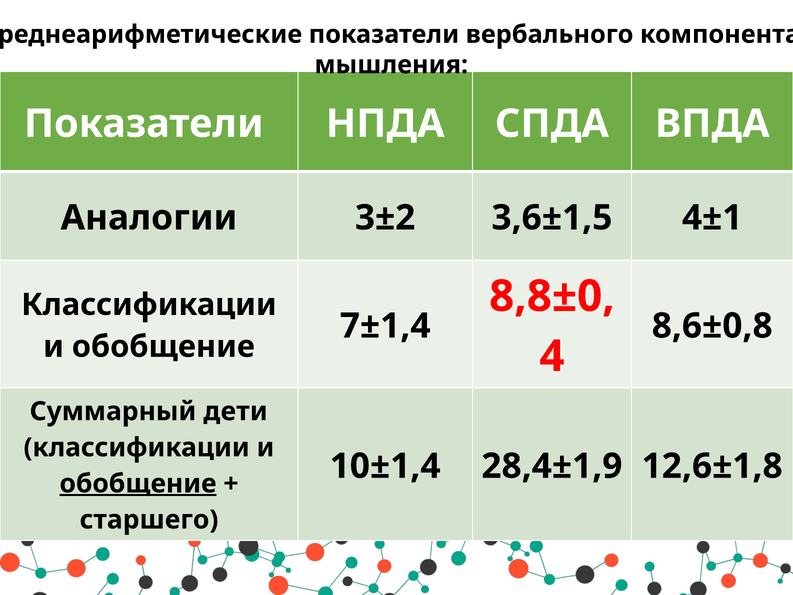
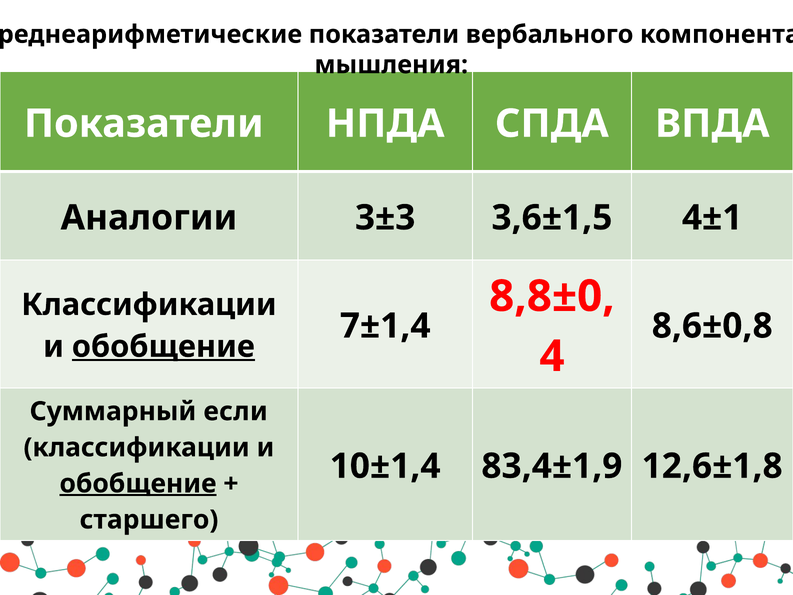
3±2: 3±2 -> 3±3 (385, 218)
обобщение underline: none -> present (163, 346)
дети: дети -> если (236, 411)
28,4±1,9: 28,4±1,9 -> 83,4±1,9 (552, 466)
